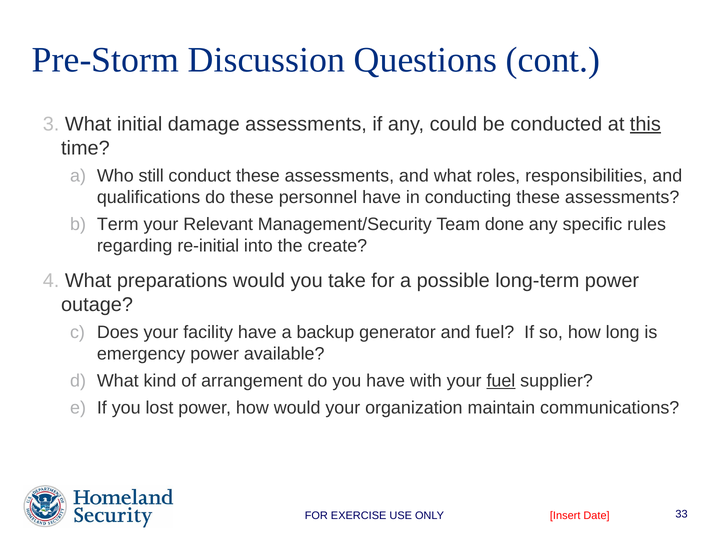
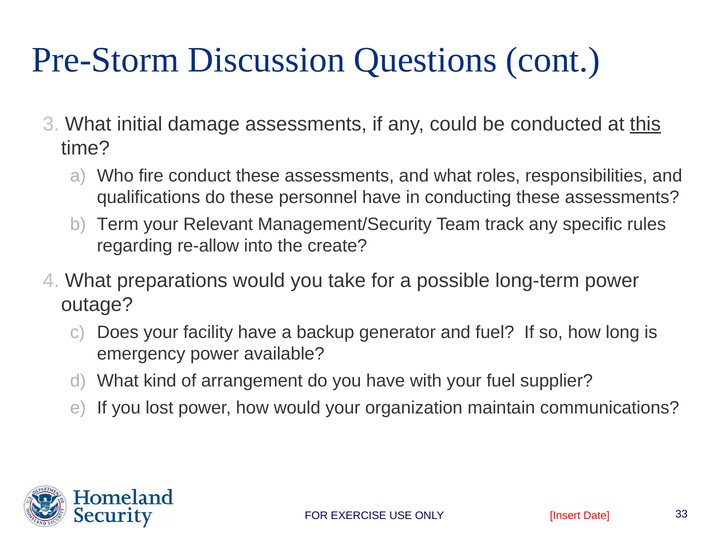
still: still -> fire (151, 176)
done: done -> track (504, 224)
re-initial: re-initial -> re-allow (208, 246)
fuel underline: present -> none (501, 381)
